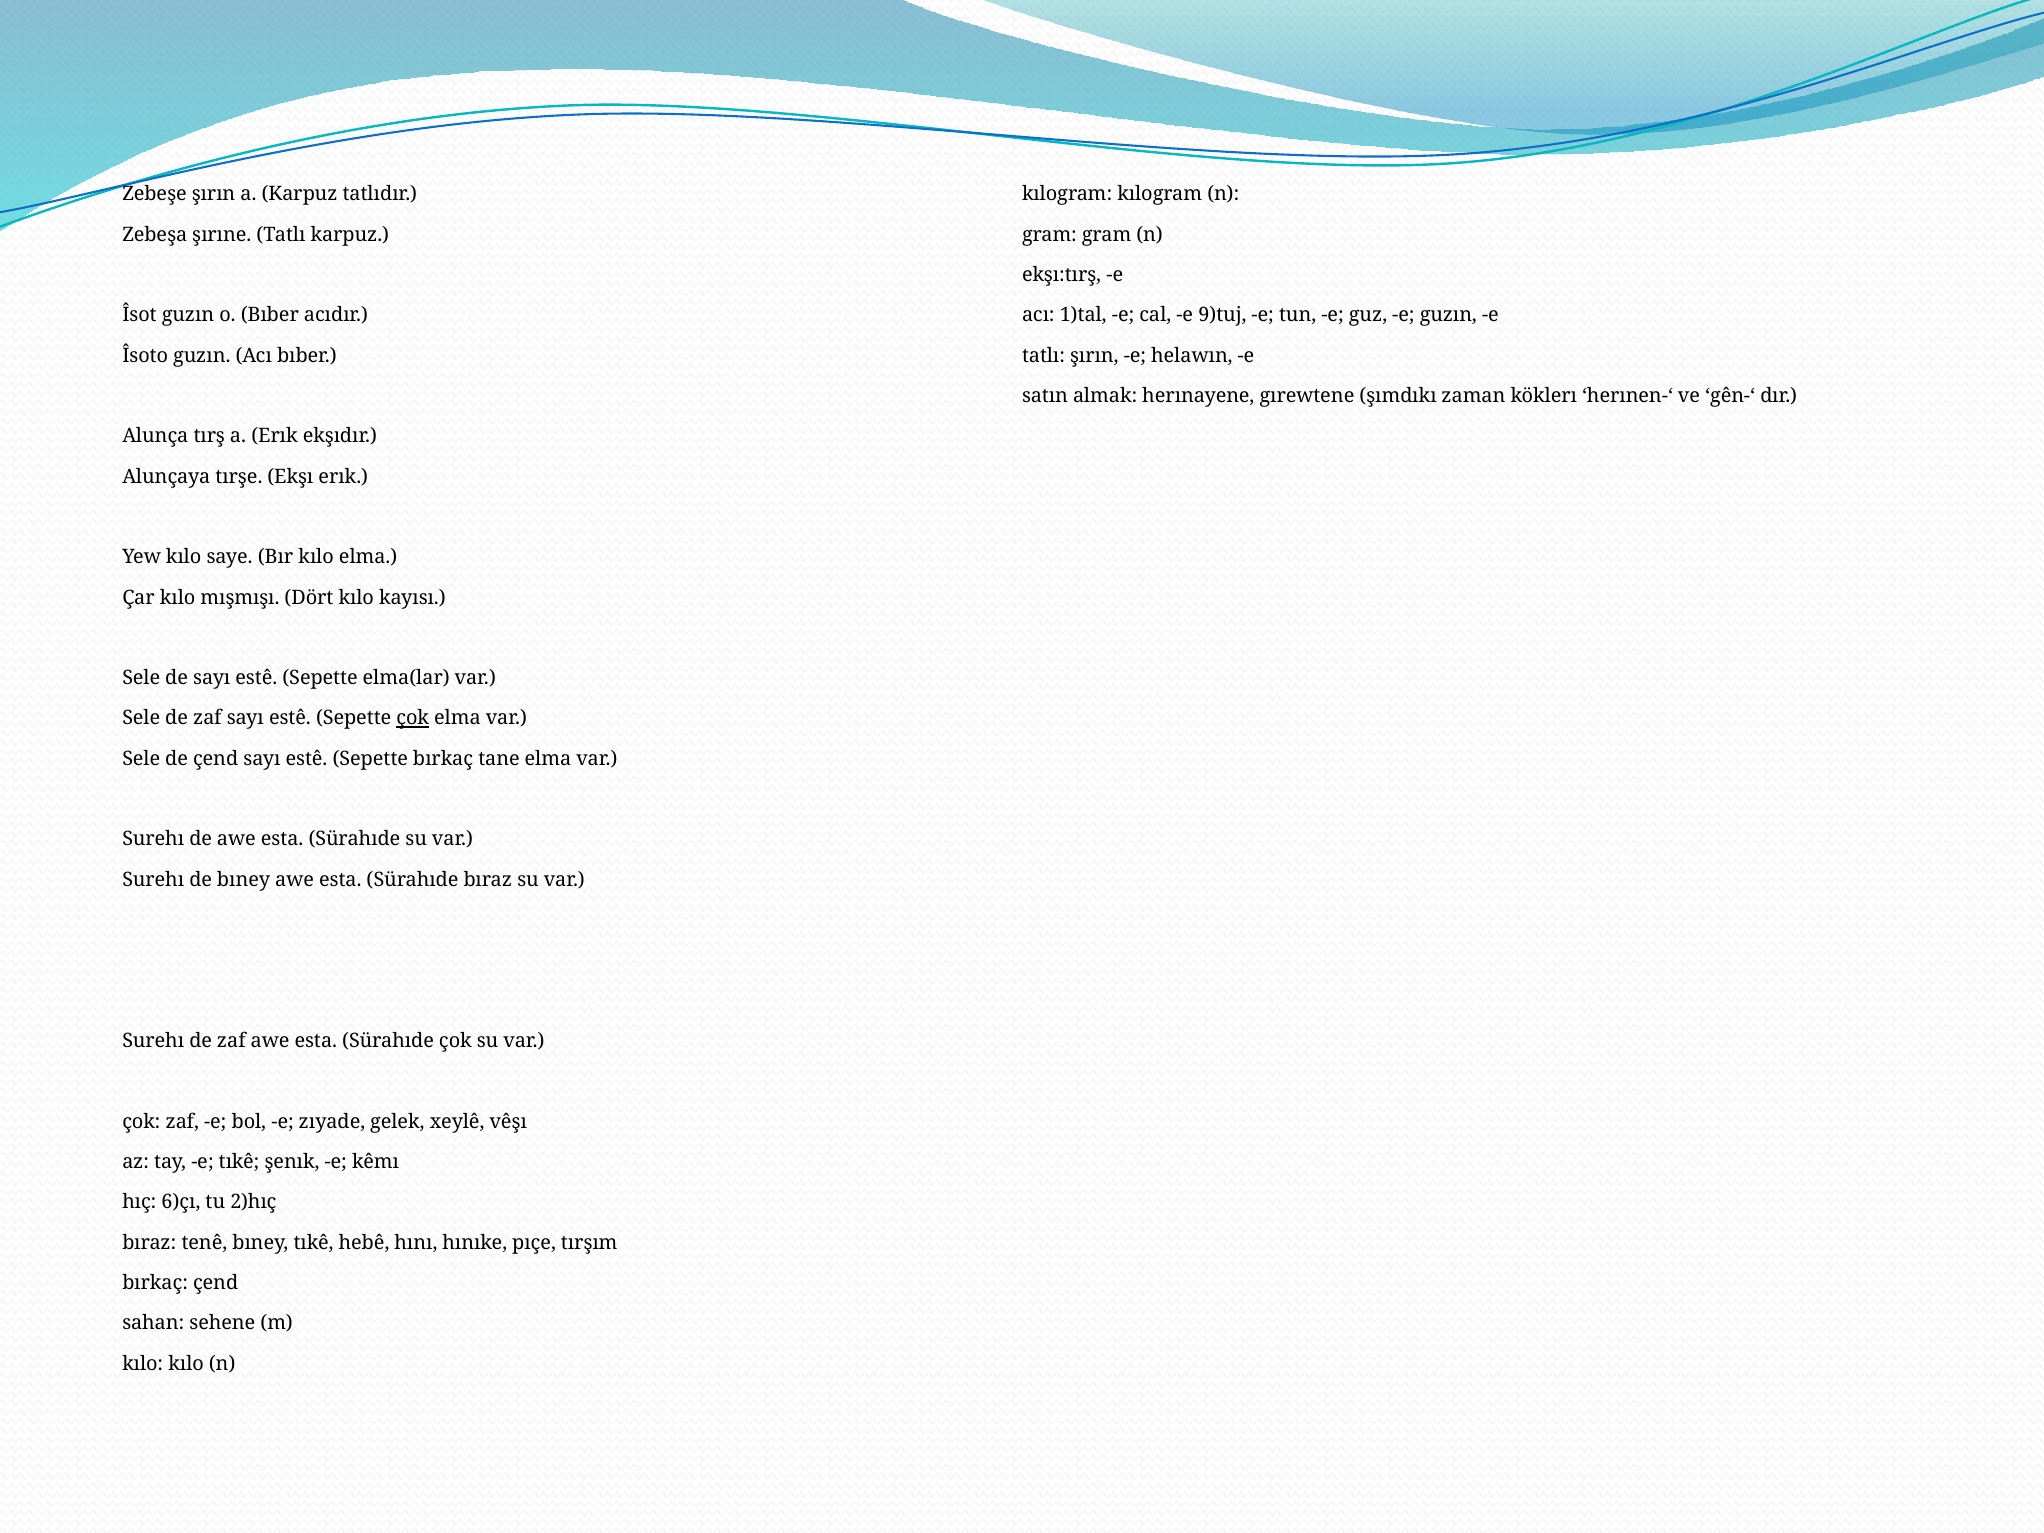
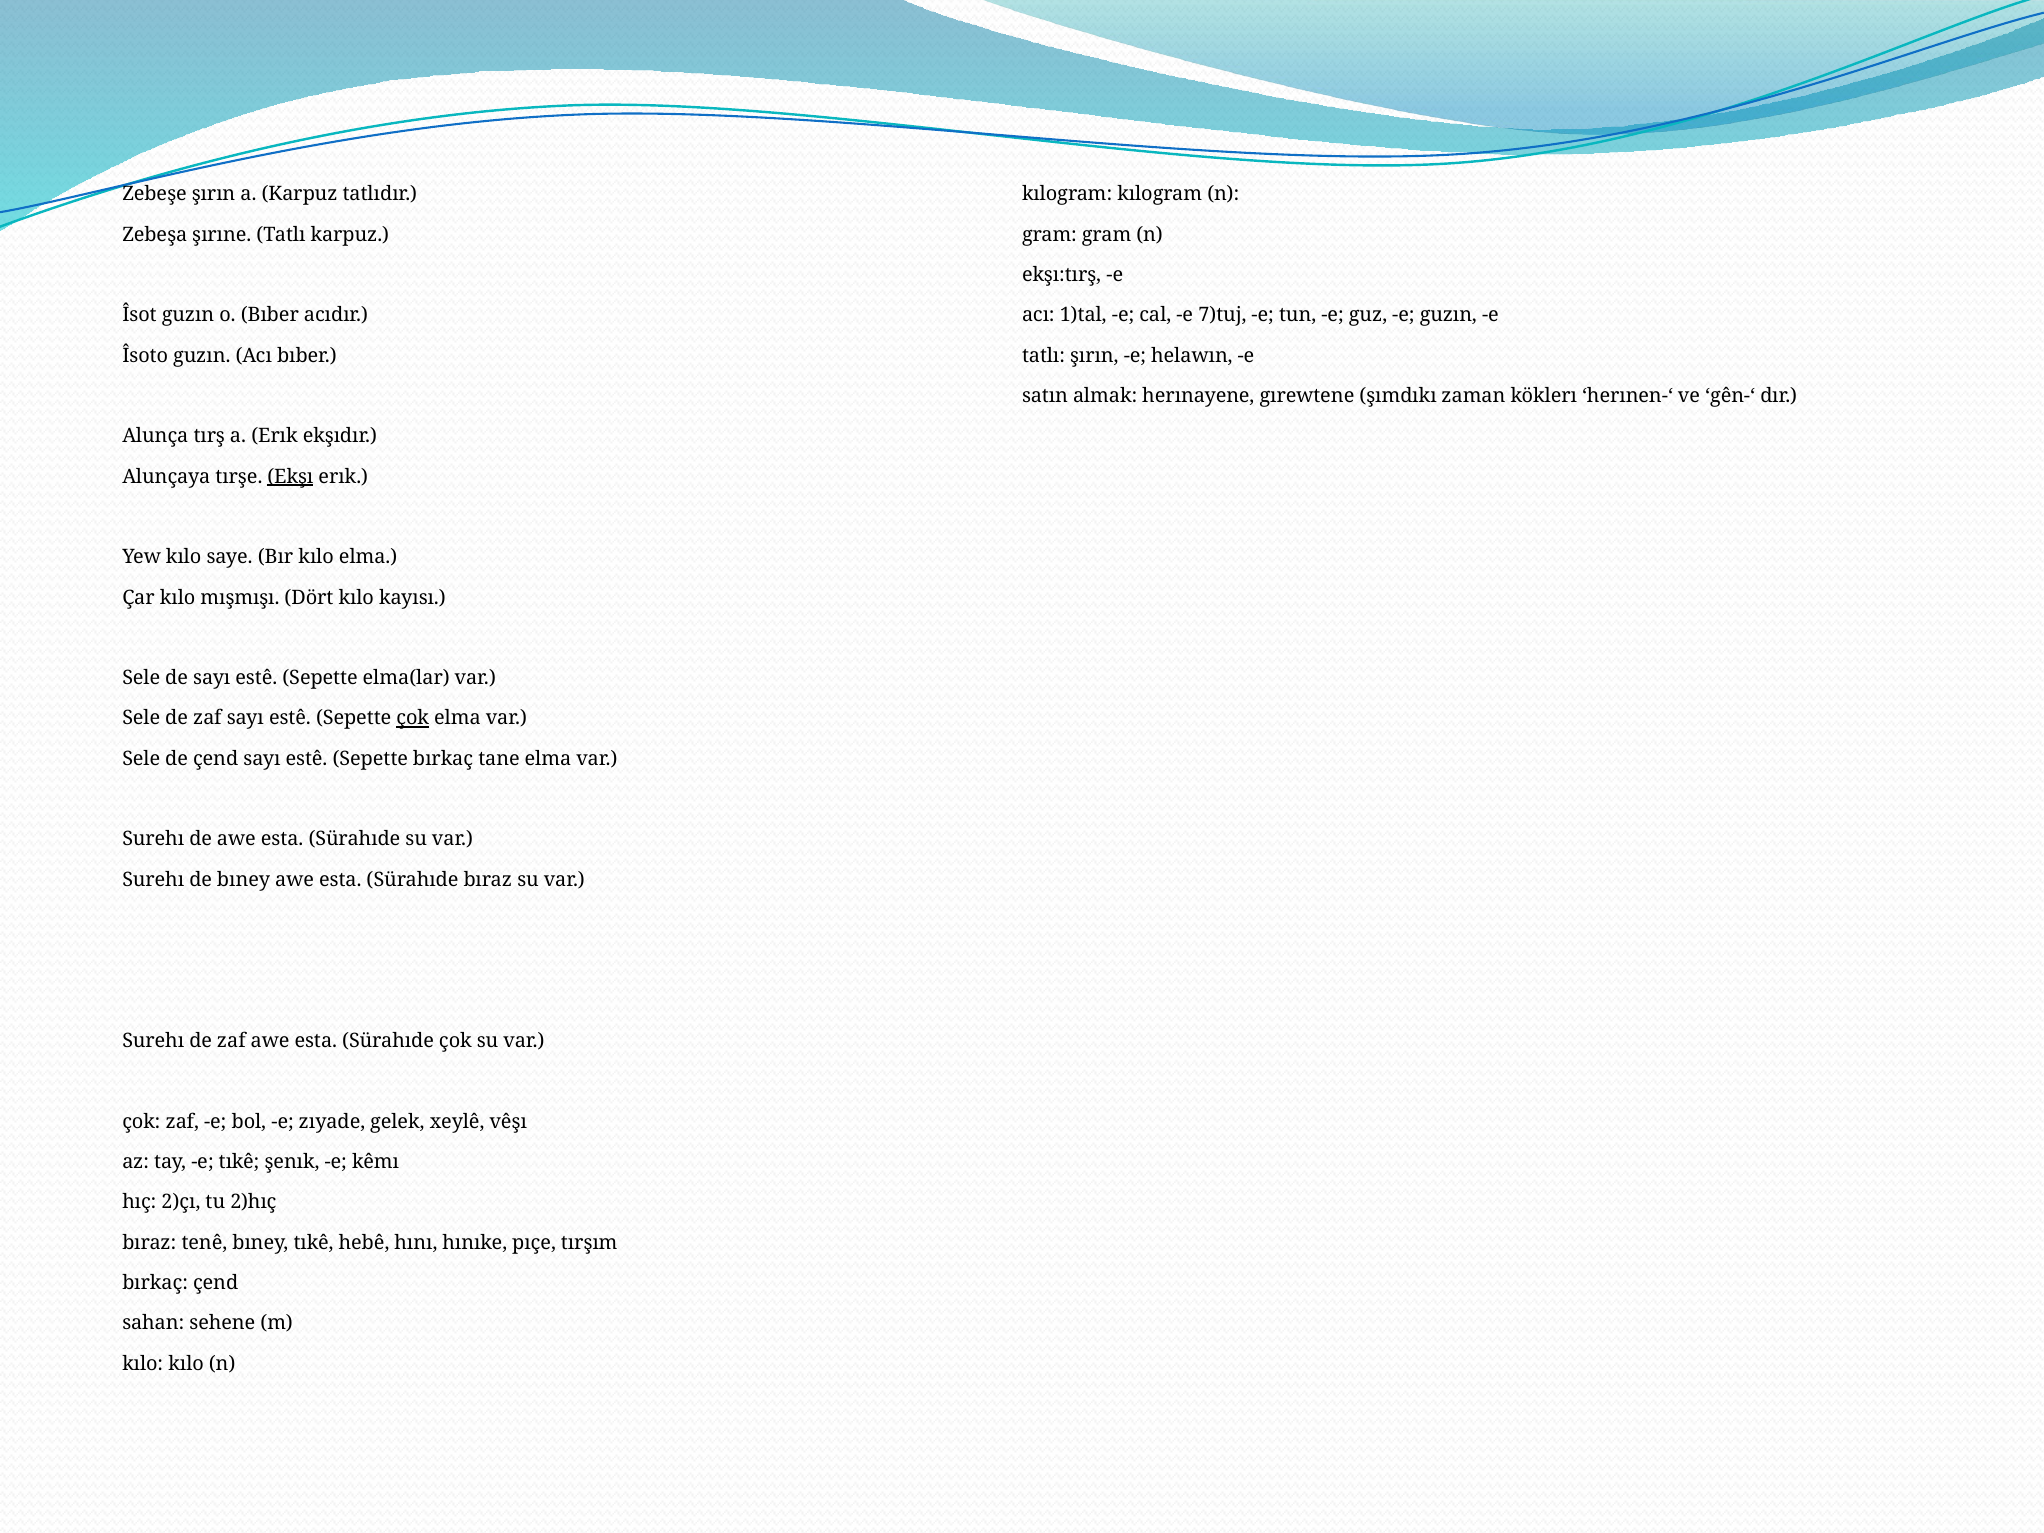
9)tuj: 9)tuj -> 7)tuj (1223, 315)
Ekşı underline: none -> present (290, 477)
6)çı: 6)çı -> 2)çı (181, 1202)
